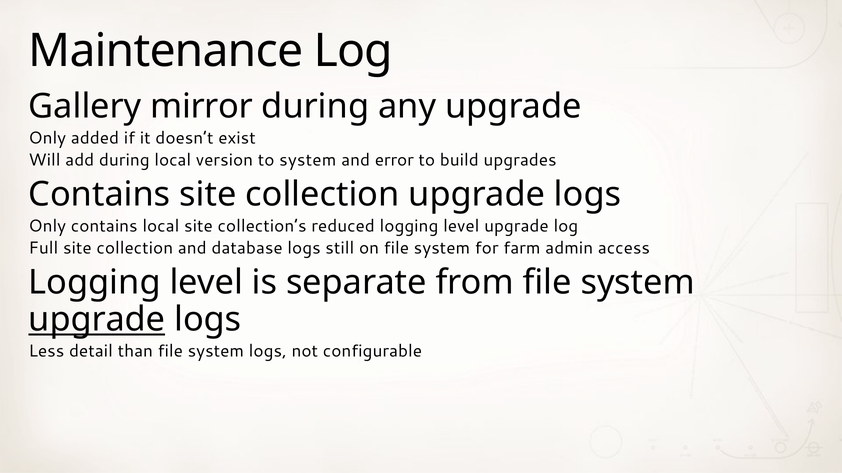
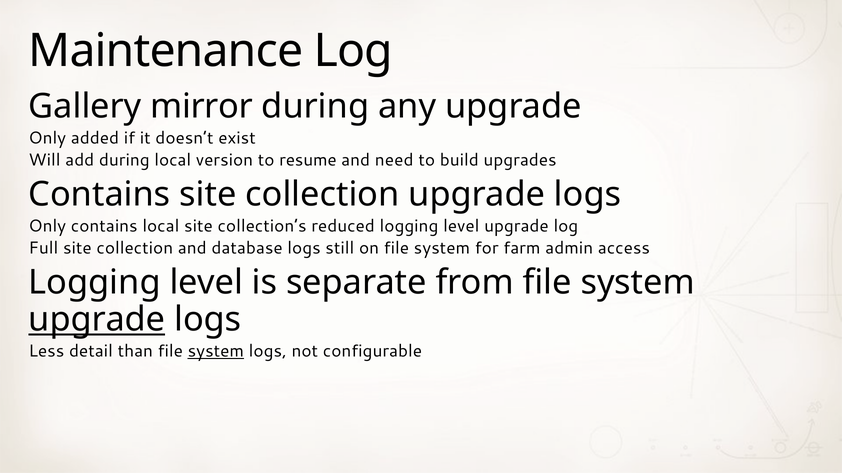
to system: system -> resume (308, 160)
error: error -> need (394, 160)
system underline: none -> present (216, 351)
